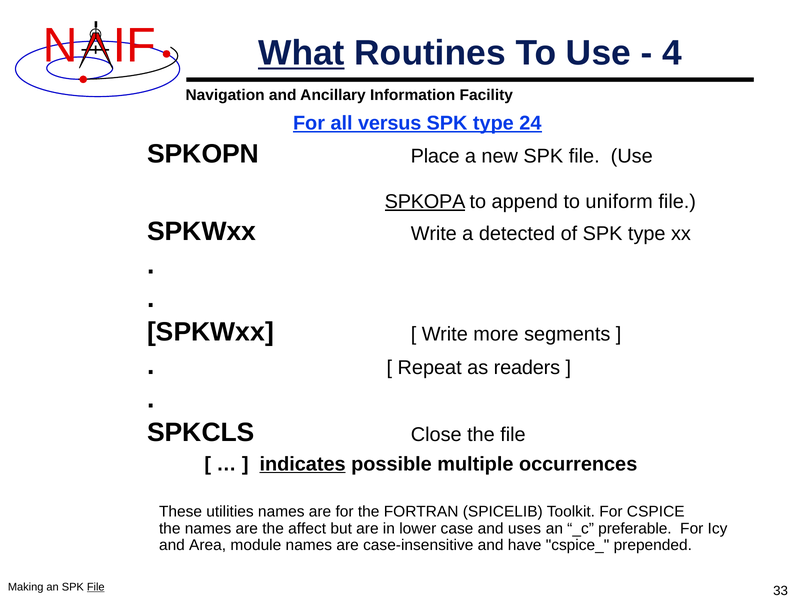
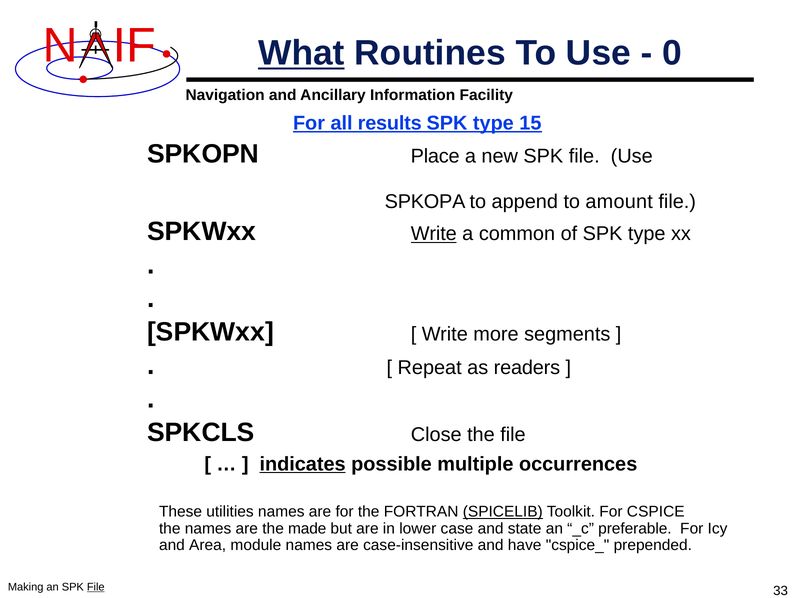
4: 4 -> 0 (672, 53)
versus: versus -> results (390, 123)
24: 24 -> 15 (530, 123)
SPKOPA underline: present -> none (425, 202)
uniform: uniform -> amount (619, 202)
Write underline: none -> present (434, 234)
detected: detected -> common (517, 234)
SPICELIB underline: none -> present (503, 512)
affect: affect -> made (307, 528)
uses: uses -> state (525, 528)
